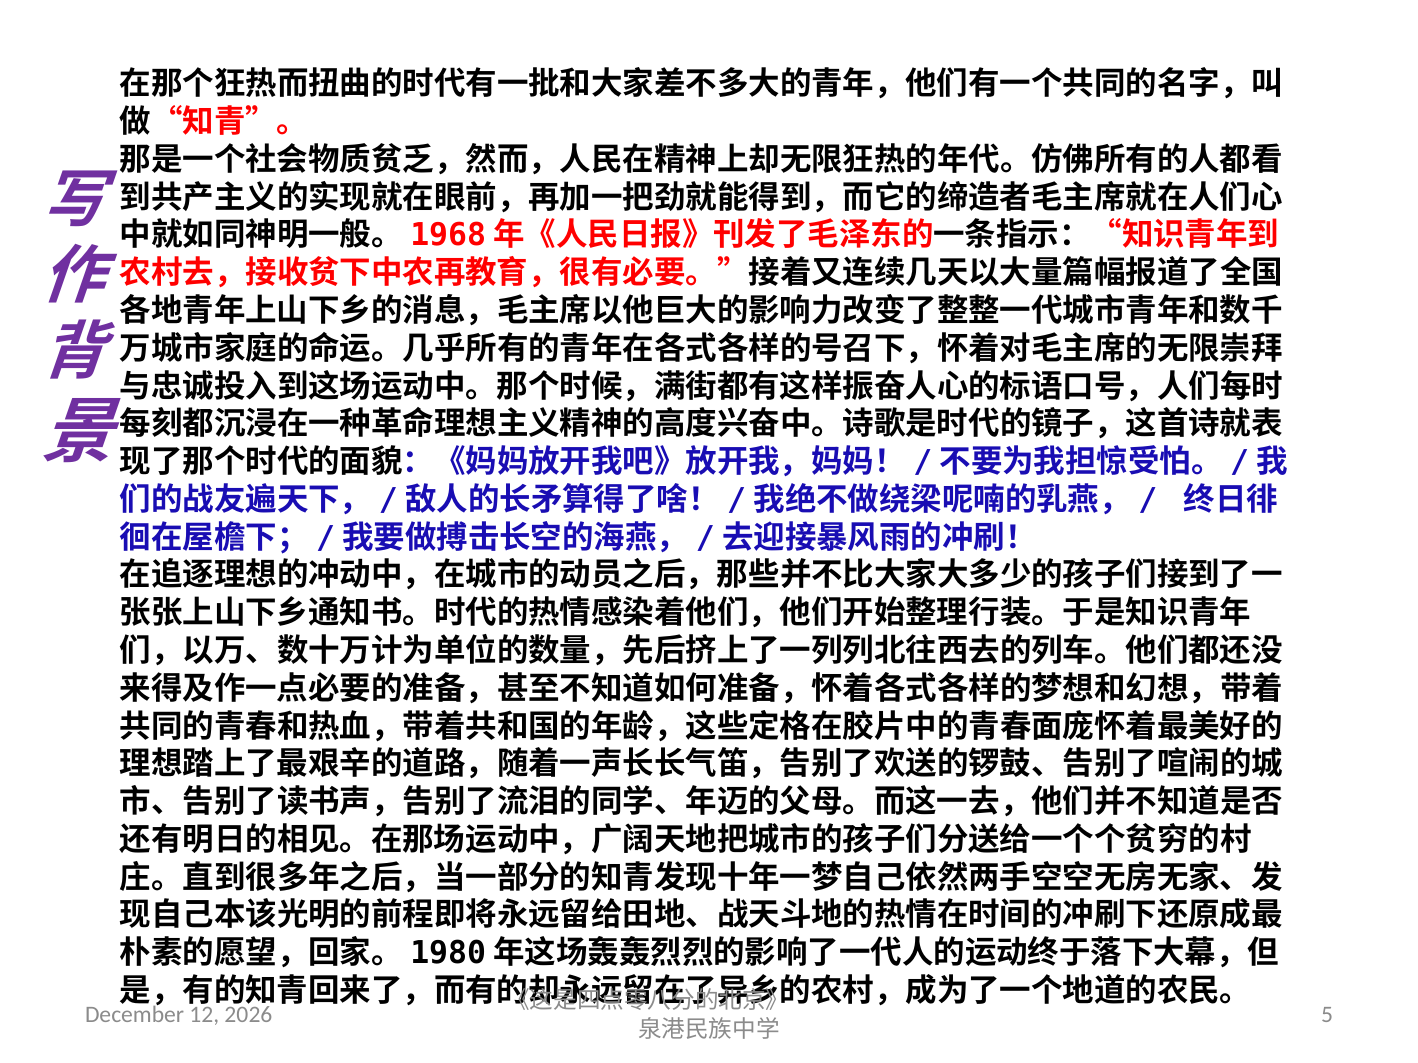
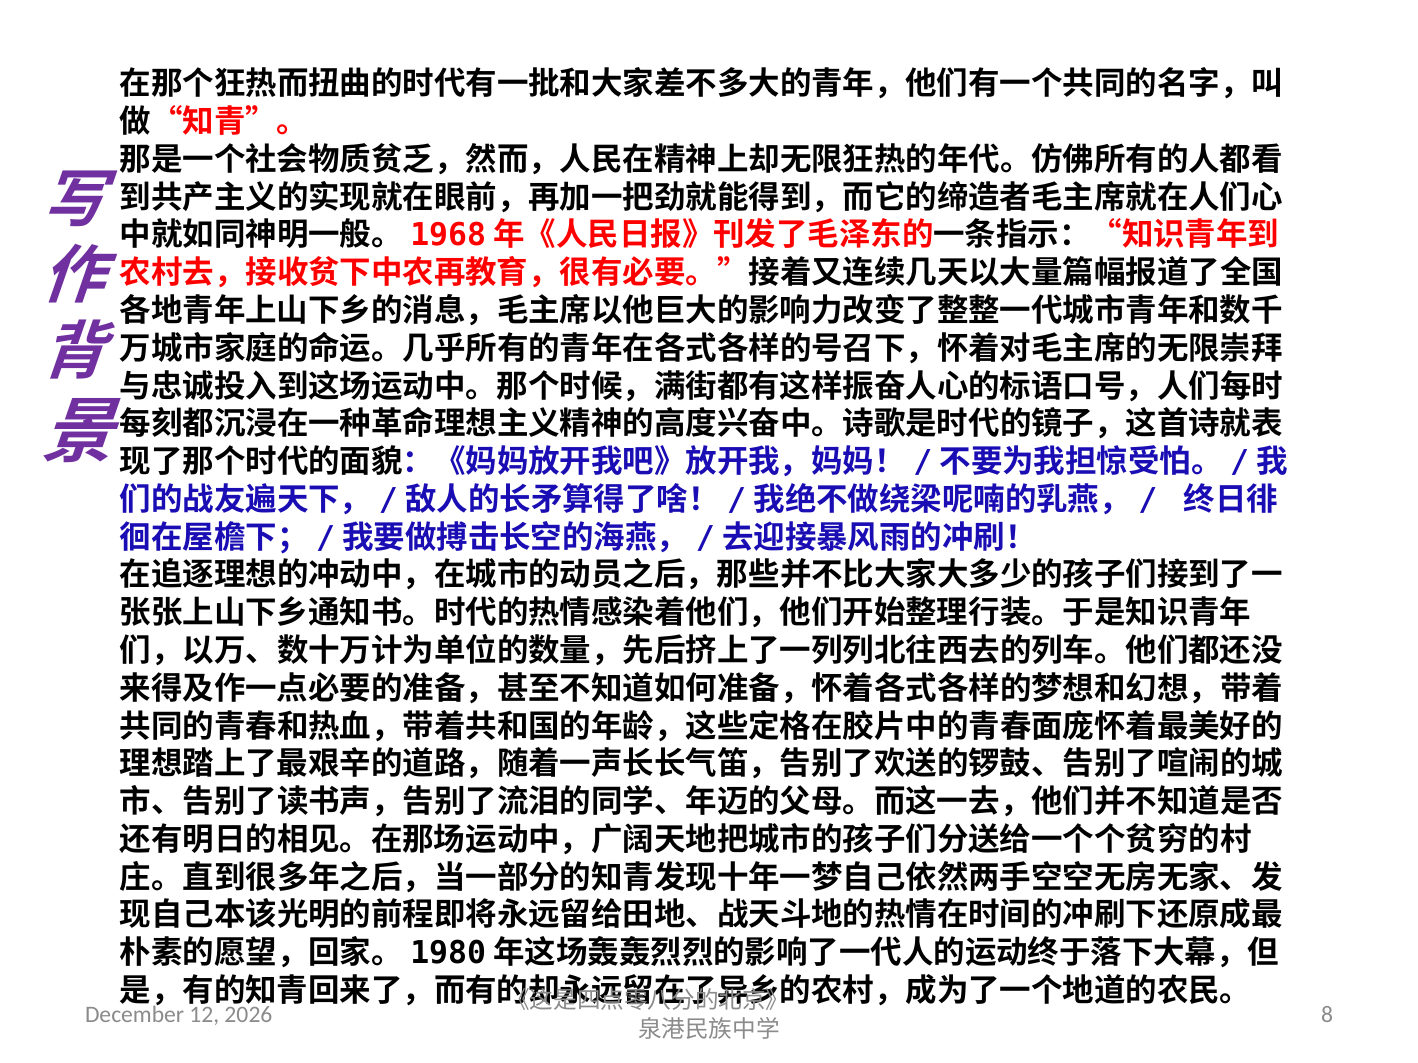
5: 5 -> 8 (1327, 1015)
